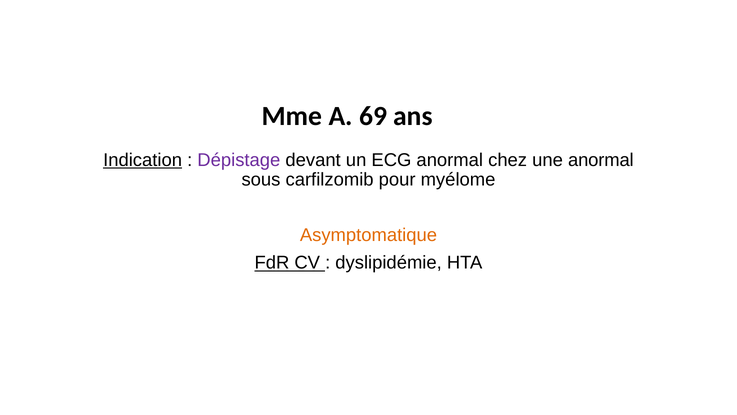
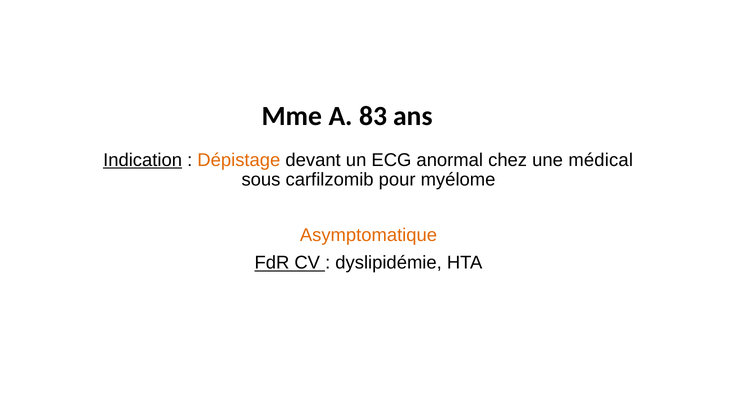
69: 69 -> 83 (373, 116)
Dépistage colour: purple -> orange (239, 160)
une anormal: anormal -> médical (601, 160)
